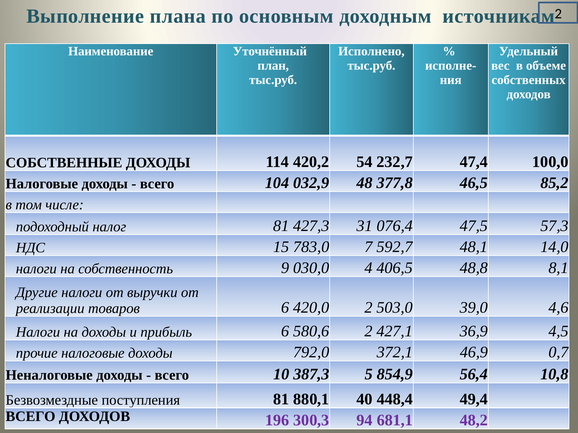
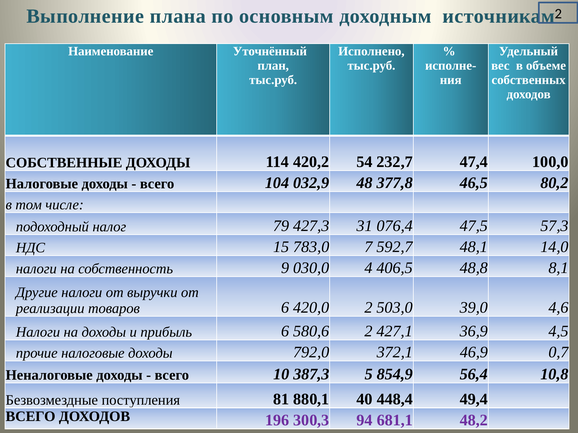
85,2: 85,2 -> 80,2 (554, 183)
налог 81: 81 -> 79 (281, 226)
